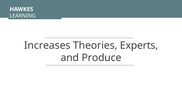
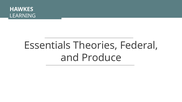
Increases: Increases -> Essentials (47, 46)
Experts: Experts -> Federal (139, 46)
